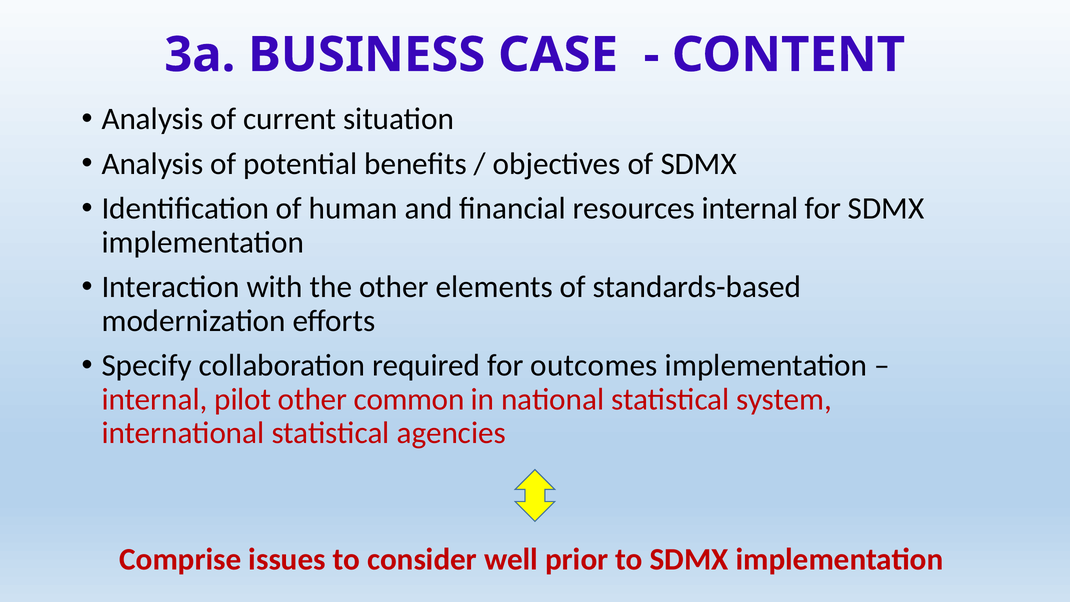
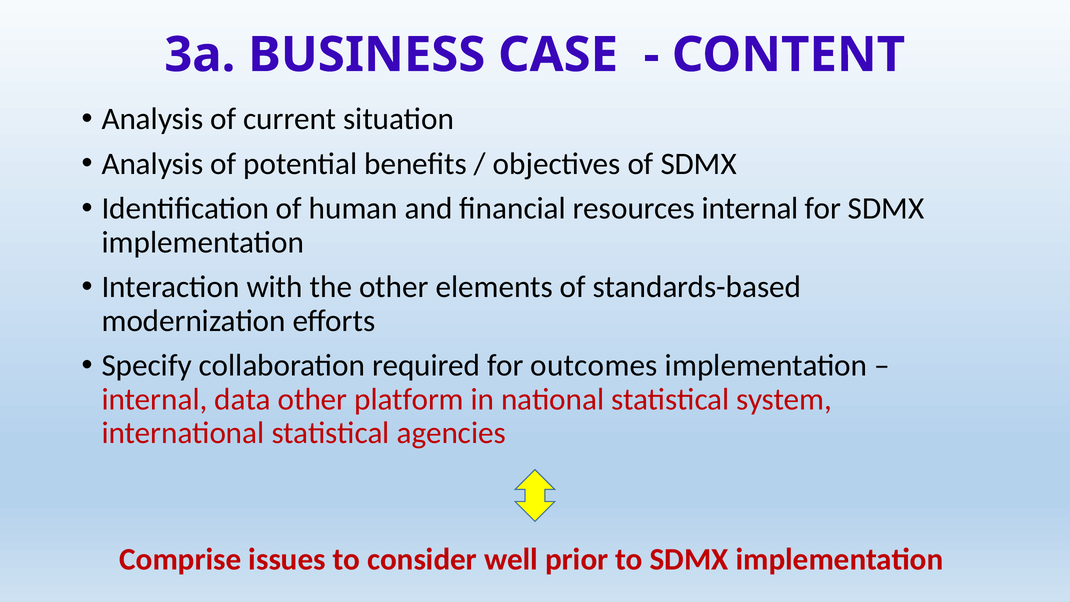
pilot: pilot -> data (243, 399)
common: common -> platform (409, 399)
